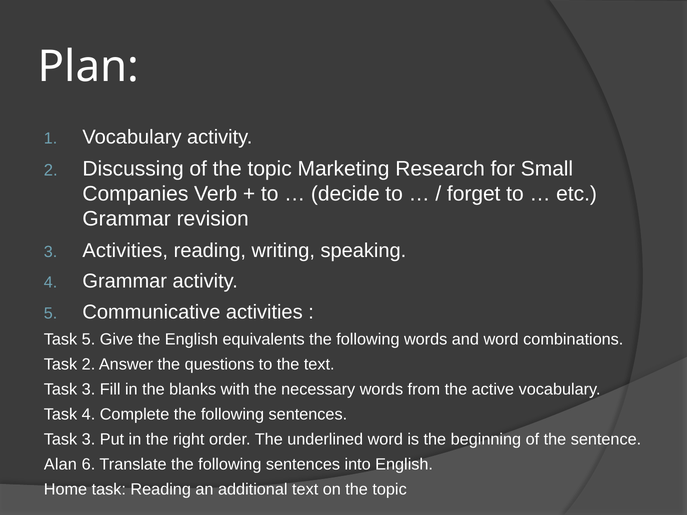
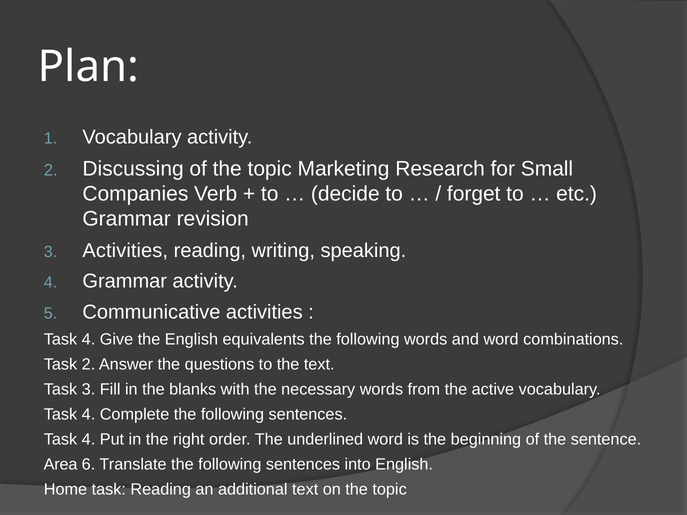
5: 5 -> 4 (88, 339)
3: 3 -> 4 (88, 439)
Alan: Alan -> Area (61, 465)
